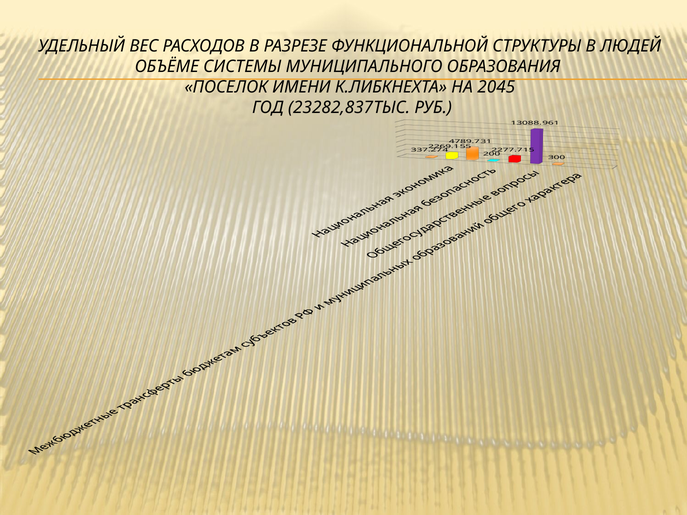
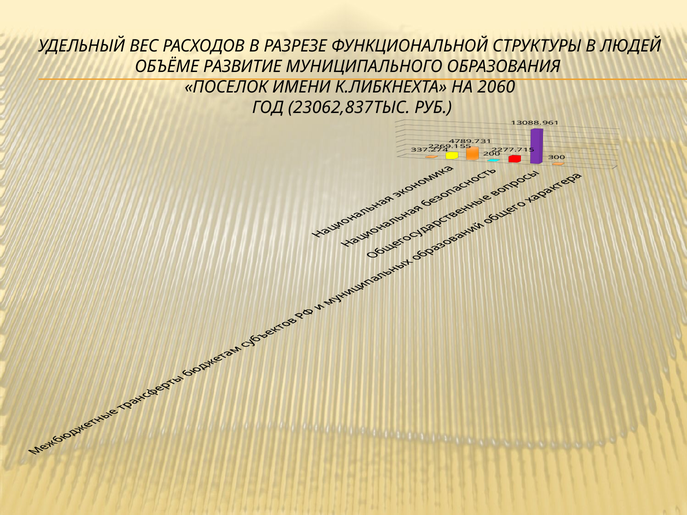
СИСТЕМЫ: СИСТЕМЫ -> РАЗВИТИЕ (242, 67)
2045: 2045 -> 2060 (496, 87)
23282,837ТЫС: 23282,837ТЫС -> 23062,837ТЫС (349, 108)
